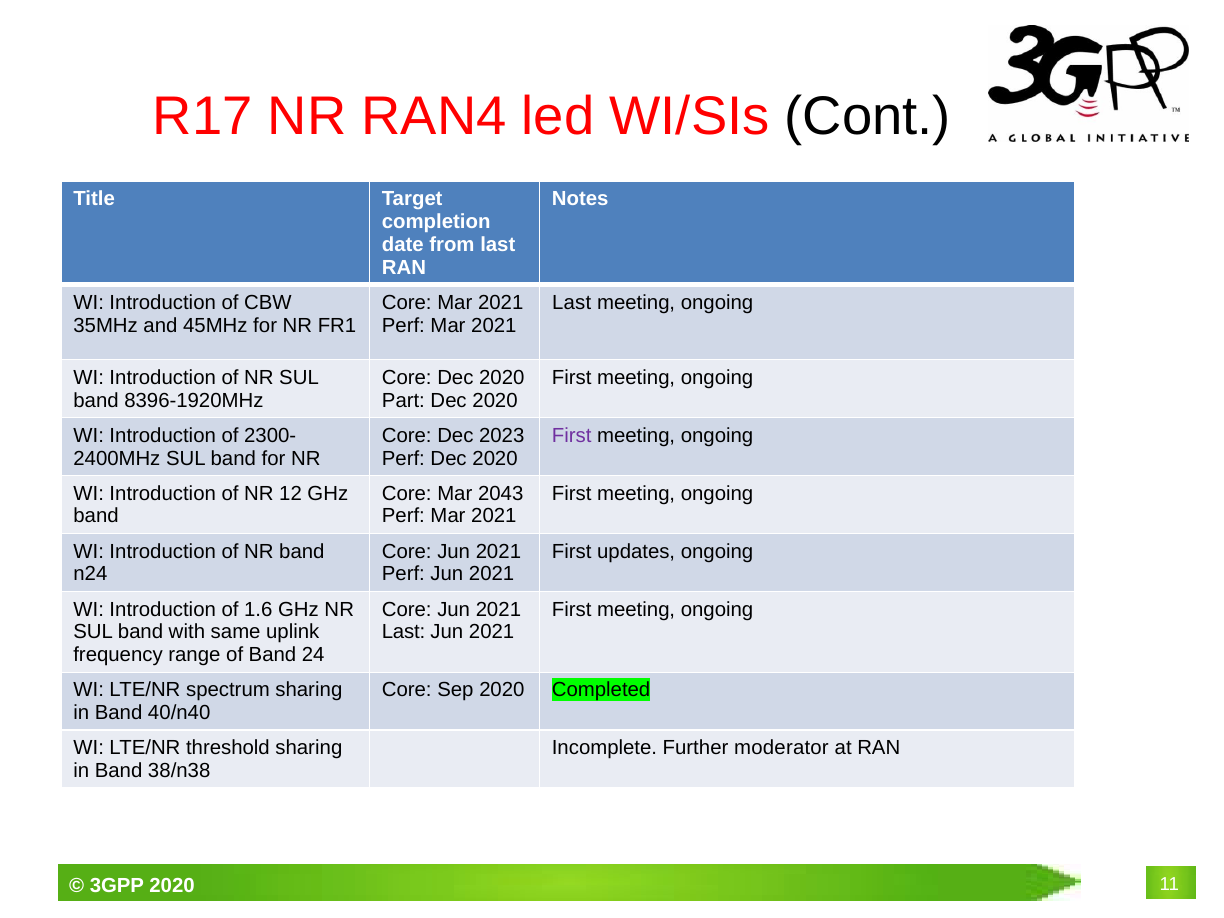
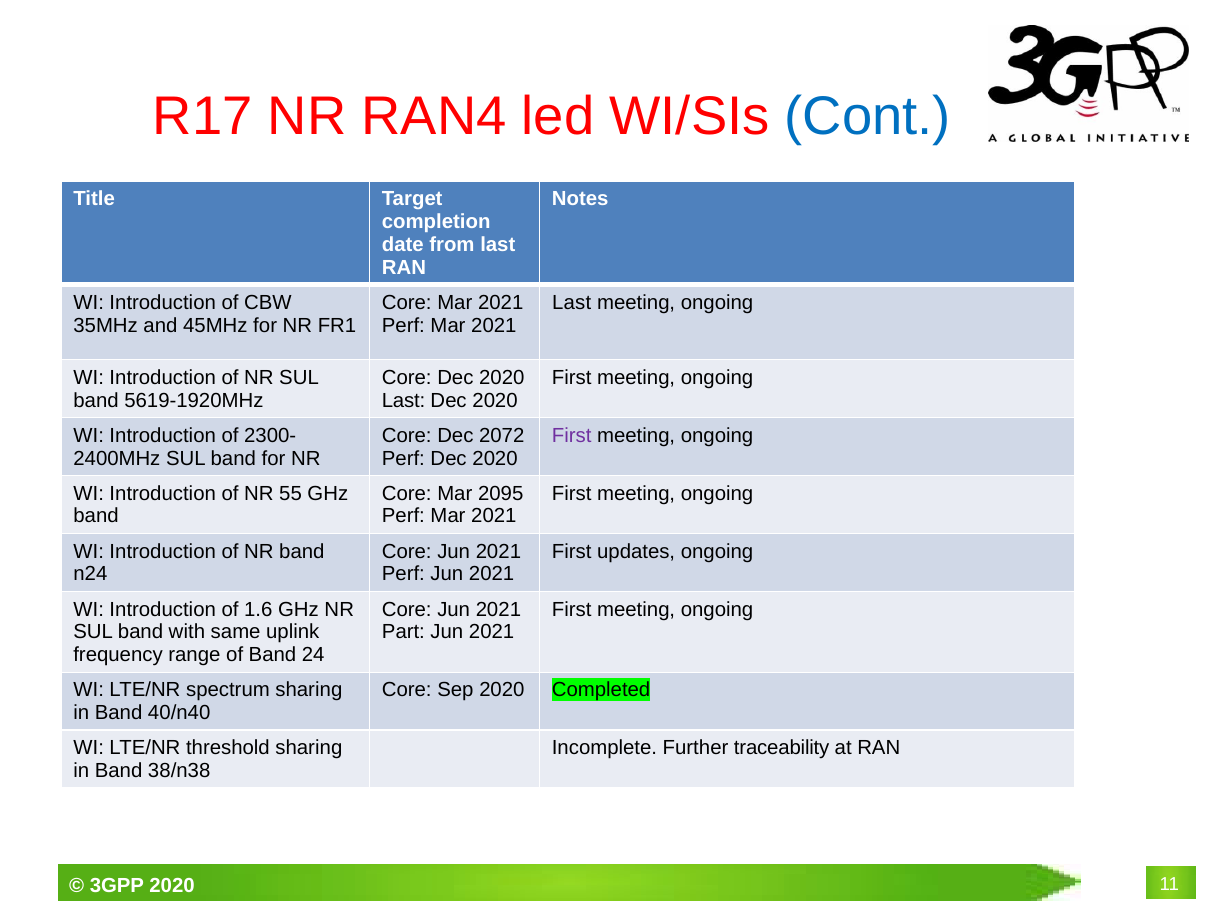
Cont colour: black -> blue (868, 117)
8396-1920MHz: 8396-1920MHz -> 5619-1920MHz (194, 400)
Part: Part -> Last (404, 400)
2023: 2023 -> 2072 (502, 435)
12: 12 -> 55 (291, 493)
2043: 2043 -> 2095 (501, 493)
Last: Last -> Part (403, 632)
moderator: moderator -> traceability (782, 748)
